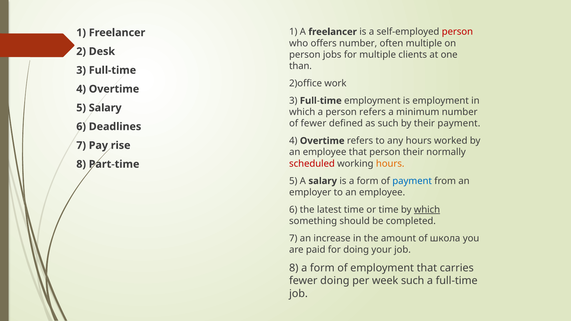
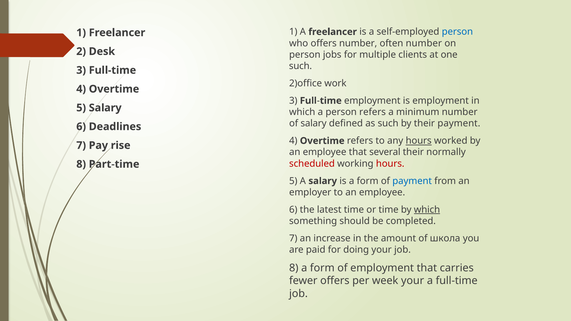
person colour: red -> blue (457, 32)
often multiple: multiple -> number (424, 43)
than: than -> such (300, 66)
of fewer: fewer -> salary (314, 124)
hours underline: none -> present (419, 141)
that person: person -> several (385, 152)
hours colour: orange -> red (390, 164)
fewer doing: doing -> offers (335, 281)
week such: such -> your (413, 281)
